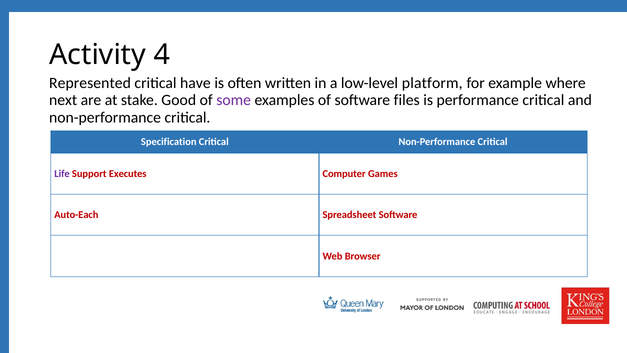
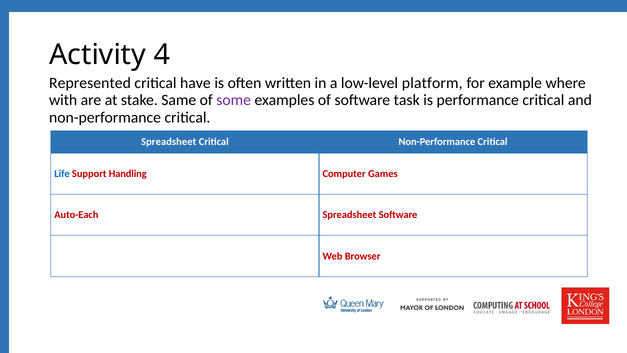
next: next -> with (63, 100)
Good: Good -> Same (179, 100)
files: files -> task (407, 100)
Specification: Specification -> Spreadsheet (169, 142)
Life colour: purple -> blue (62, 174)
Executes: Executes -> Handling (128, 174)
